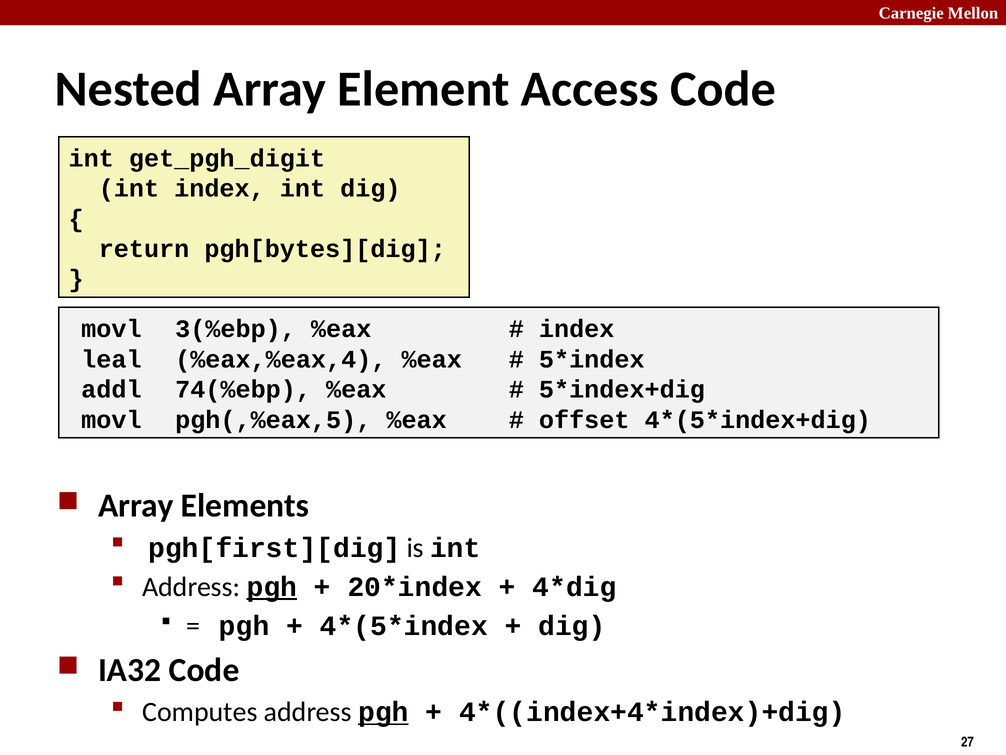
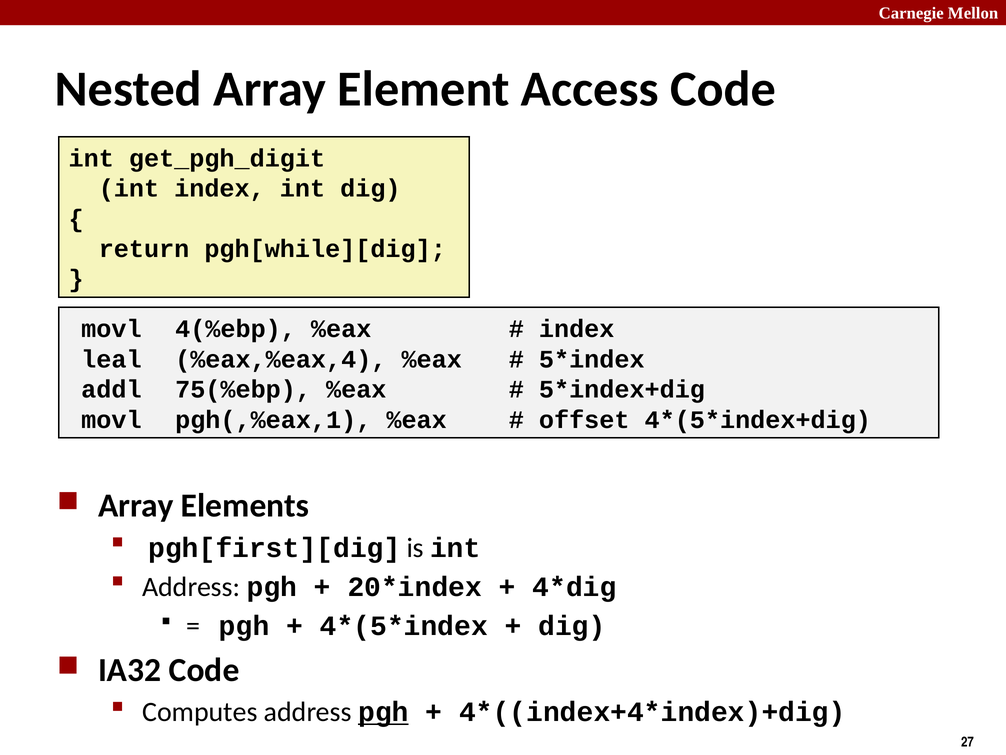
pgh[bytes][dig: pgh[bytes][dig -> pgh[while][dig (325, 249)
3(%ebp: 3(%ebp -> 4(%ebp (236, 329)
74(%ebp: 74(%ebp -> 75(%ebp (243, 389)
pgh(,%eax,5: pgh(,%eax,5 -> pgh(,%eax,1 (273, 419)
pgh underline: present -> none (272, 587)
